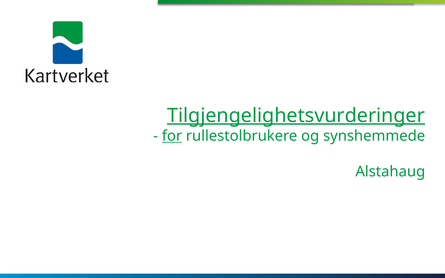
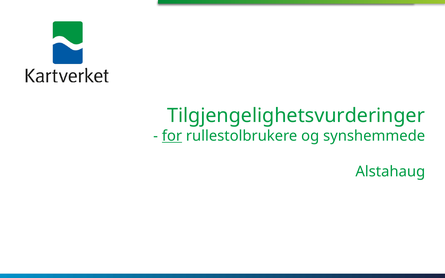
Tilgjengelighetsvurderinger underline: present -> none (296, 116)
